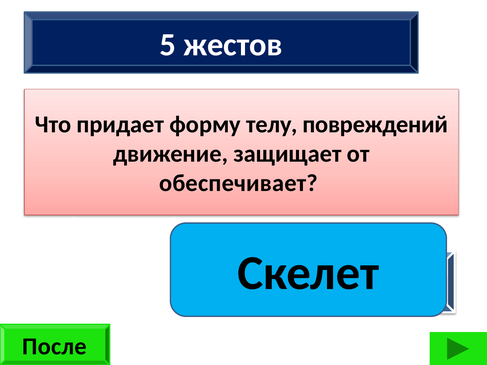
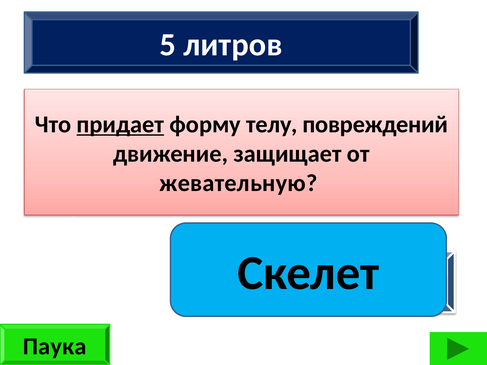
жестов: жестов -> литров (233, 45)
придает underline: none -> present (120, 125)
обеспечивает: обеспечивает -> жевательную (238, 183)
После: После -> Паука (55, 347)
